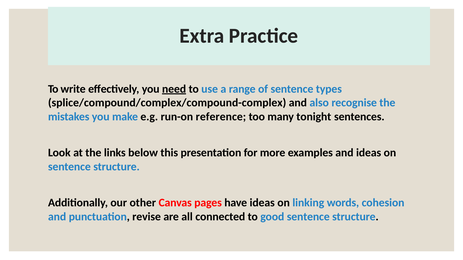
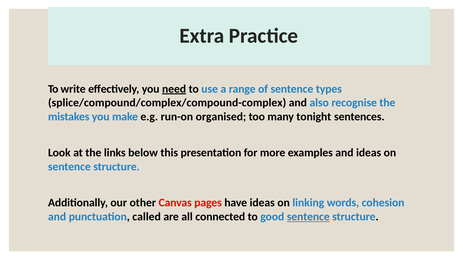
reference: reference -> organised (221, 117)
revise: revise -> called (147, 217)
sentence underline: none -> present (308, 217)
